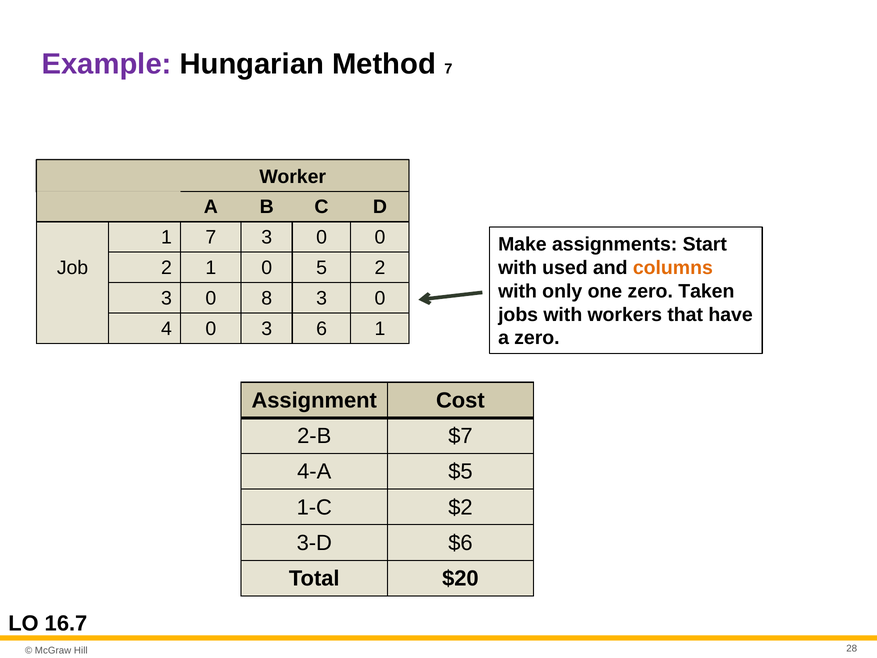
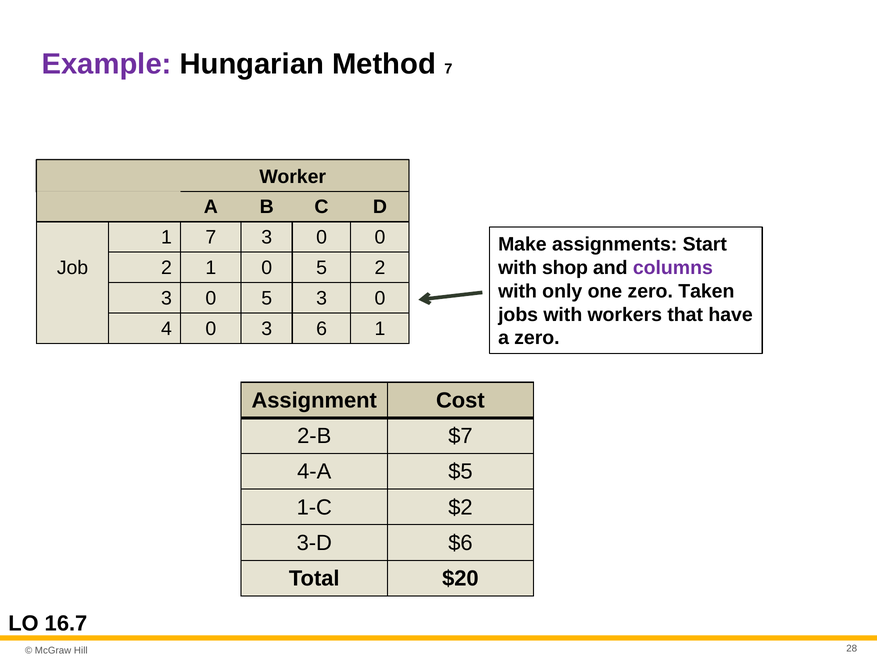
used: used -> shop (565, 268)
columns colour: orange -> purple (673, 268)
3 0 8: 8 -> 5 (267, 298)
